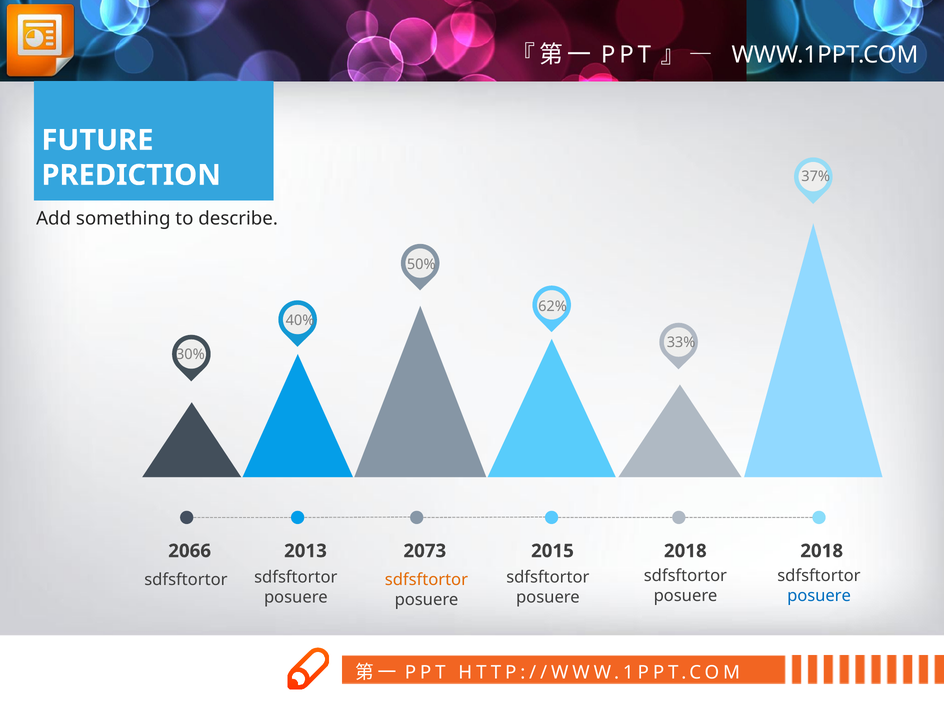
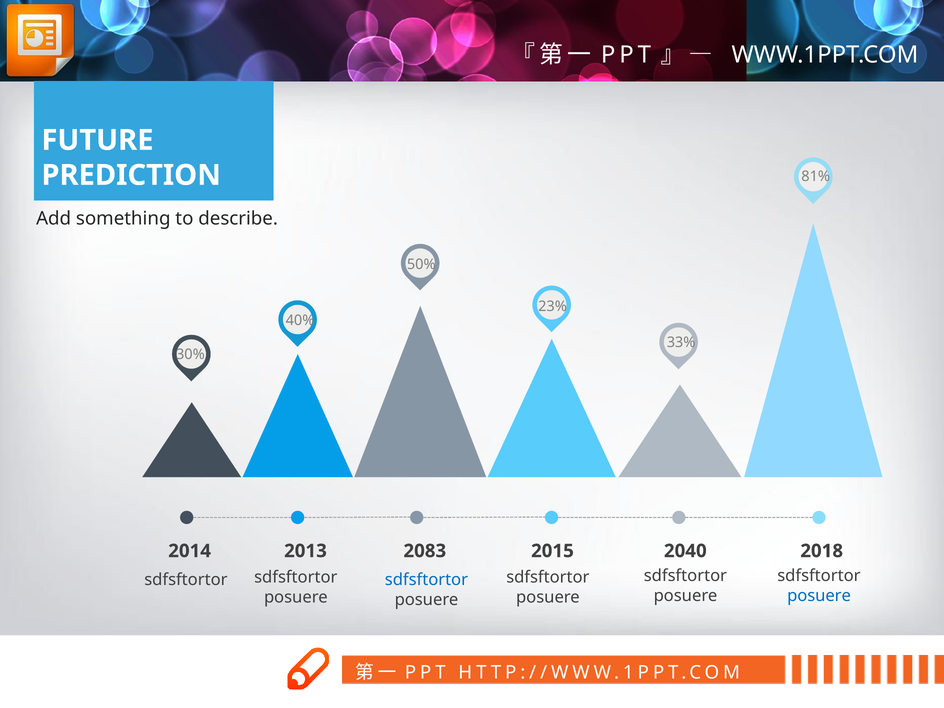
37%: 37% -> 81% (816, 176)
62%: 62% -> 23% (553, 307)
2066: 2066 -> 2014 (190, 551)
2073: 2073 -> 2083 (425, 551)
2018: 2018 -> 2040 (685, 551)
sdfsftortor colour: orange -> blue (426, 580)
